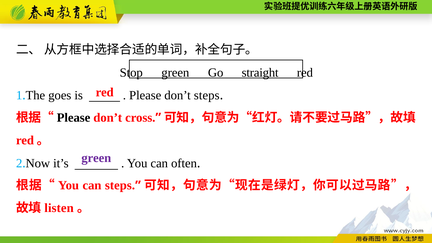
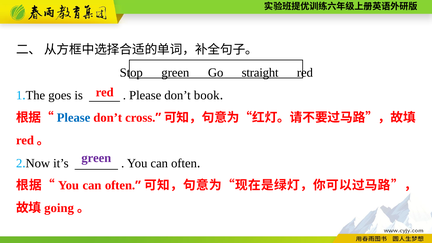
don’t steps: steps -> book (207, 95)
Please colour: black -> blue (74, 118)
steps: steps -> often (120, 185)
listen: listen -> going (59, 208)
